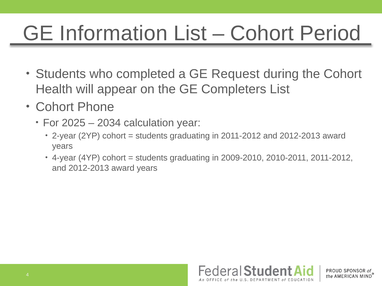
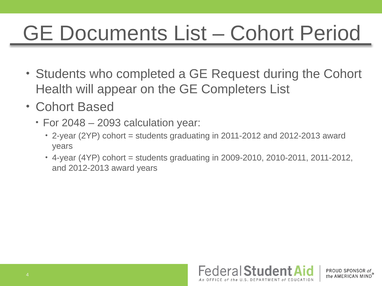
Information: Information -> Documents (114, 33)
Phone: Phone -> Based (96, 107)
2025: 2025 -> 2048 (74, 123)
2034: 2034 -> 2093 (109, 123)
